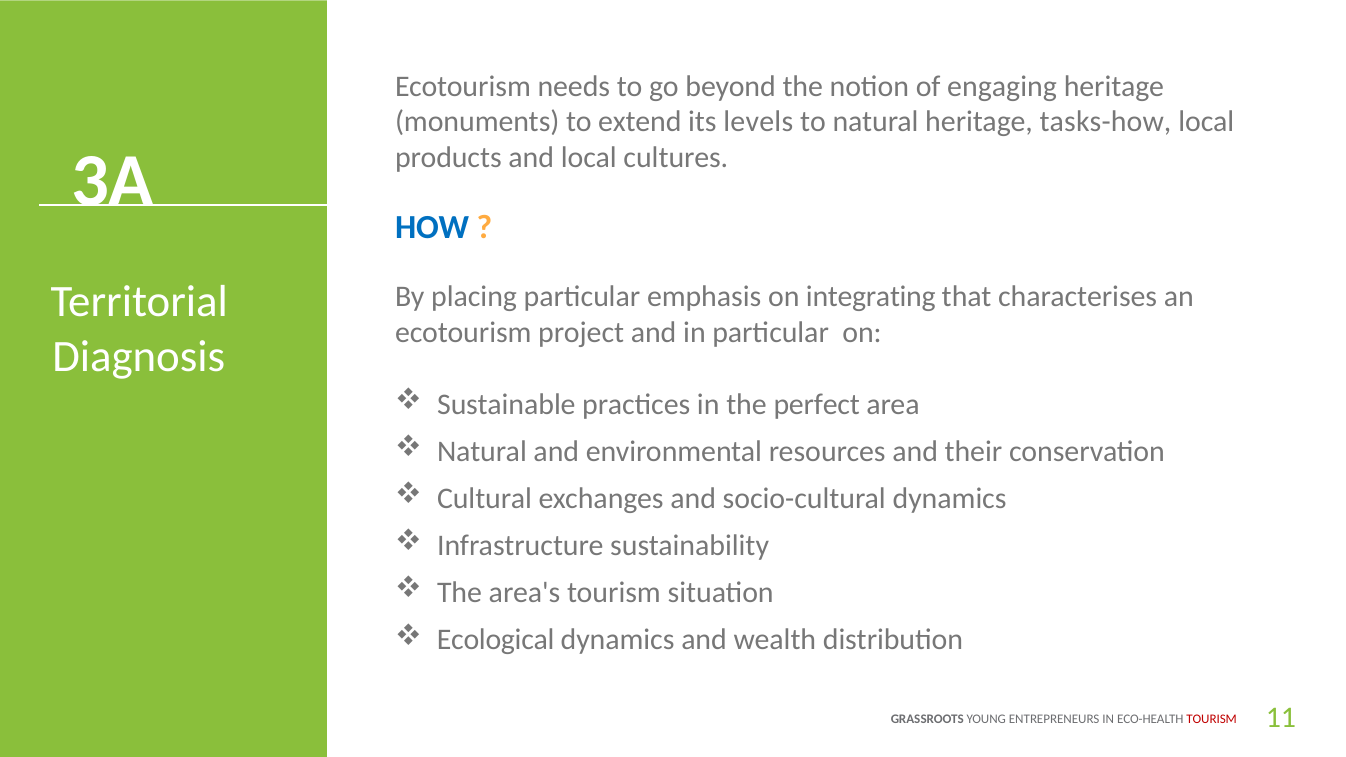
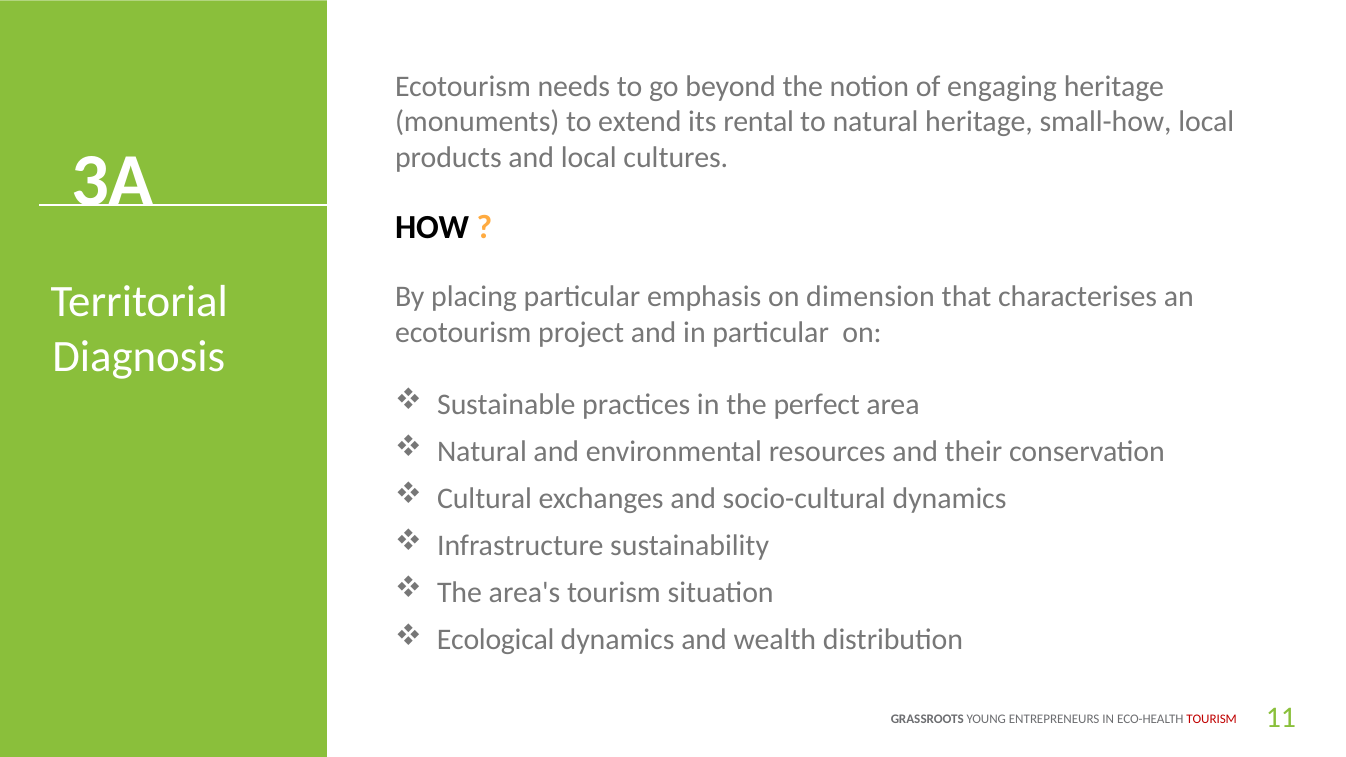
levels: levels -> rental (759, 122)
tasks-how: tasks-how -> small-how (1106, 122)
HOW colour: blue -> black (432, 228)
integrating: integrating -> dimension (871, 297)
